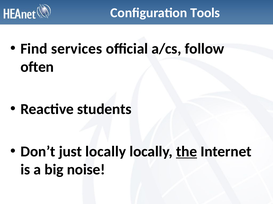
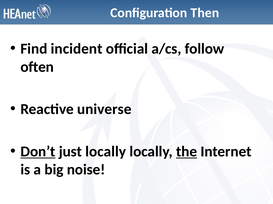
Tools: Tools -> Then (205, 13)
services: services -> incident (77, 49)
students: students -> universe (104, 110)
Don’t underline: none -> present (38, 152)
